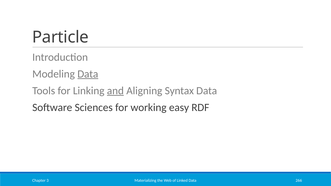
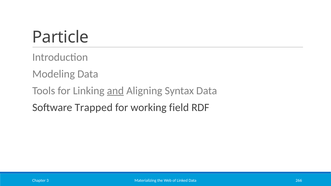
Data underline: present -> none (88, 74)
Sciences: Sciences -> Trapped (94, 108)
easy: easy -> field (179, 108)
